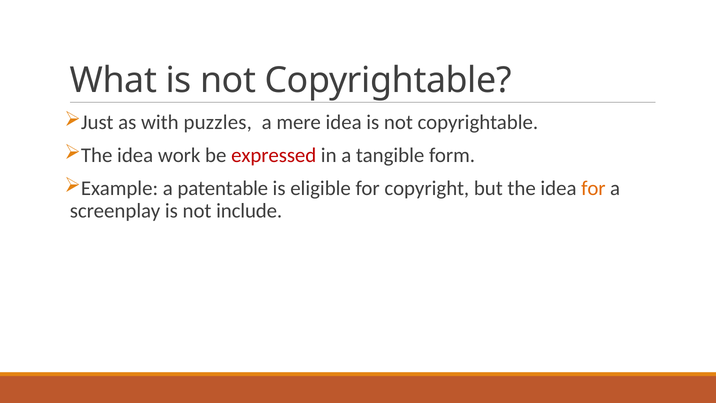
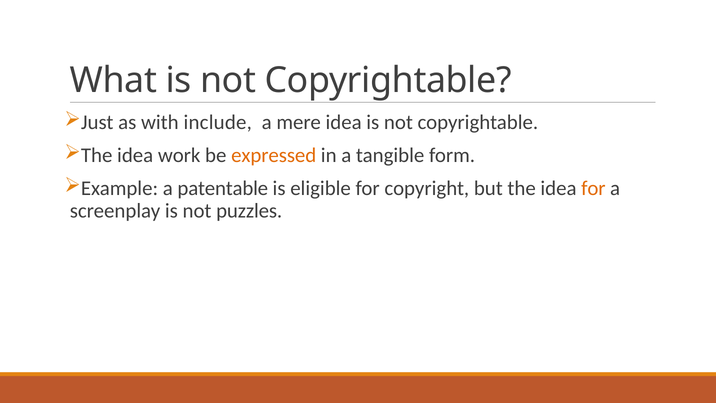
puzzles: puzzles -> include (218, 122)
expressed colour: red -> orange (274, 155)
include: include -> puzzles (249, 211)
